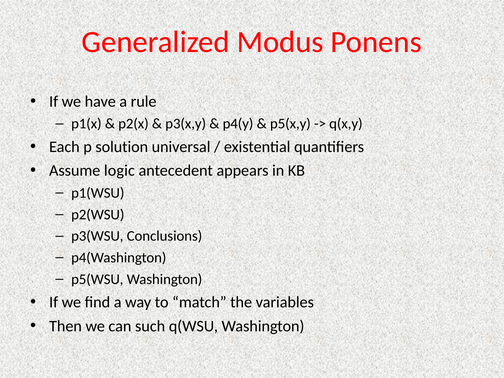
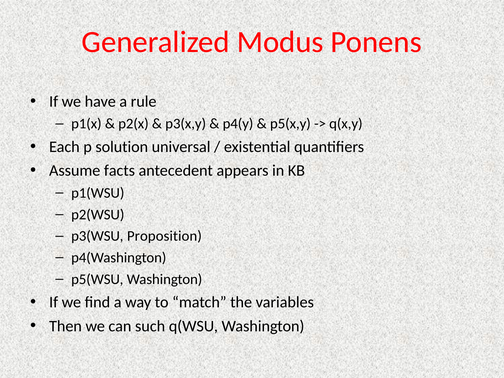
logic: logic -> facts (119, 171)
Conclusions: Conclusions -> Proposition (164, 236)
